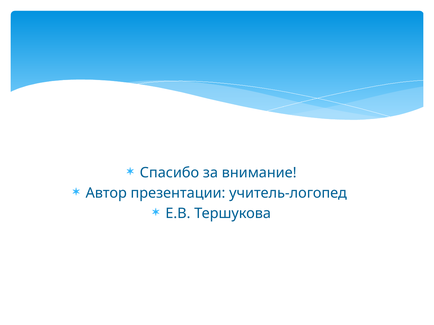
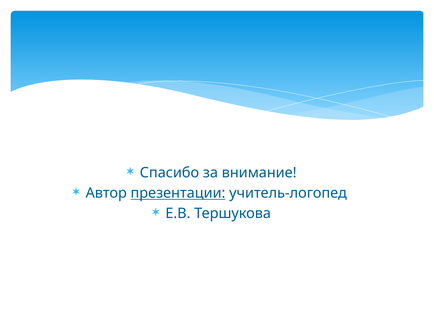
презентации underline: none -> present (178, 193)
